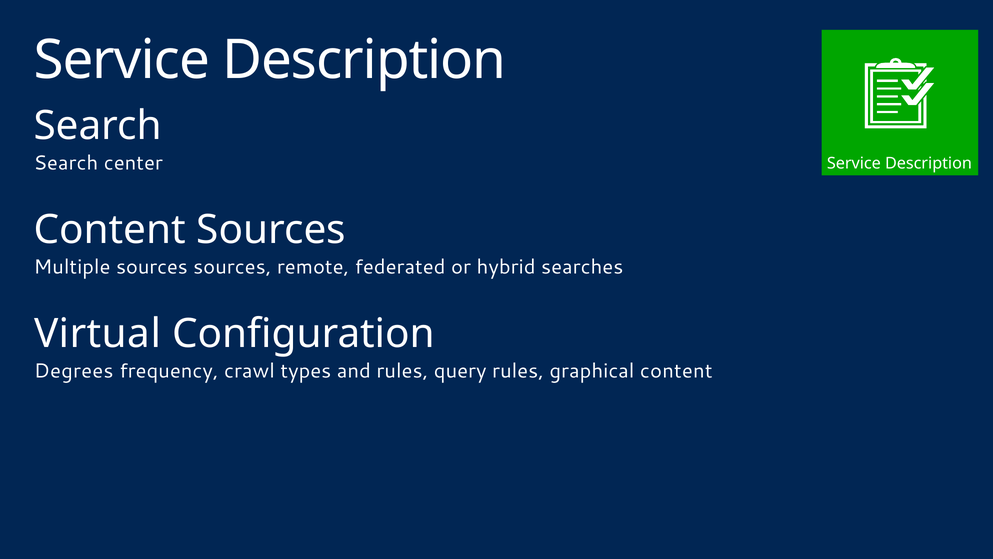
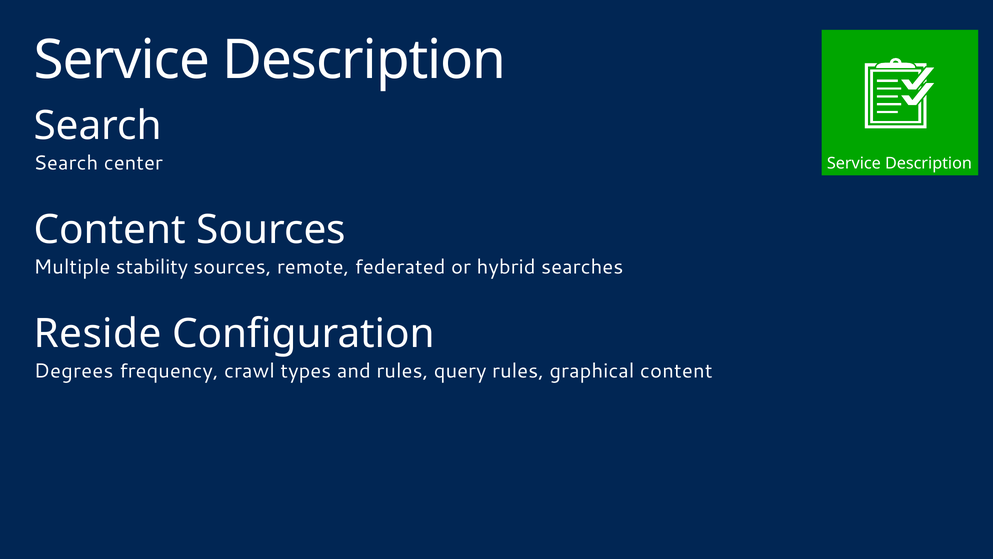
Multiple sources: sources -> stability (152, 267)
Virtual: Virtual -> Reside (98, 333)
